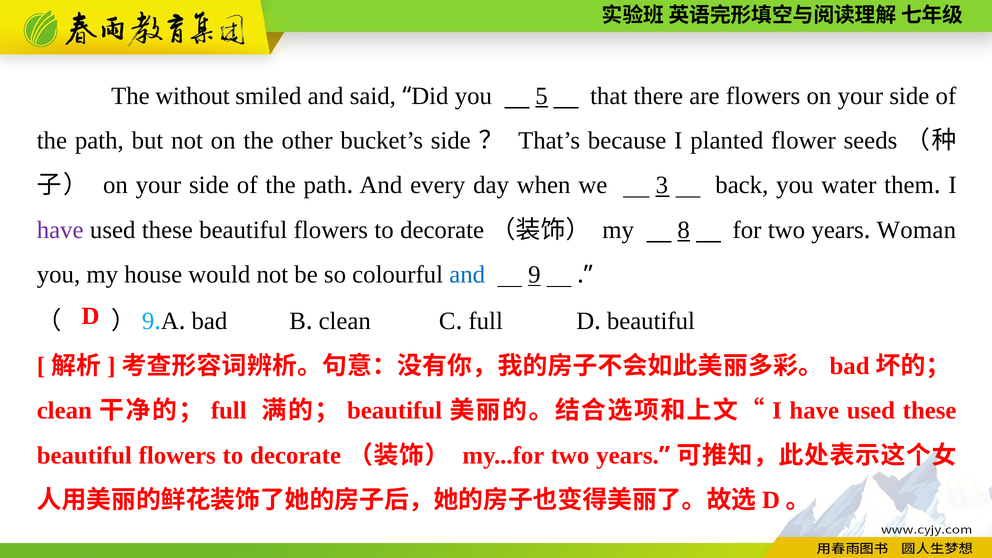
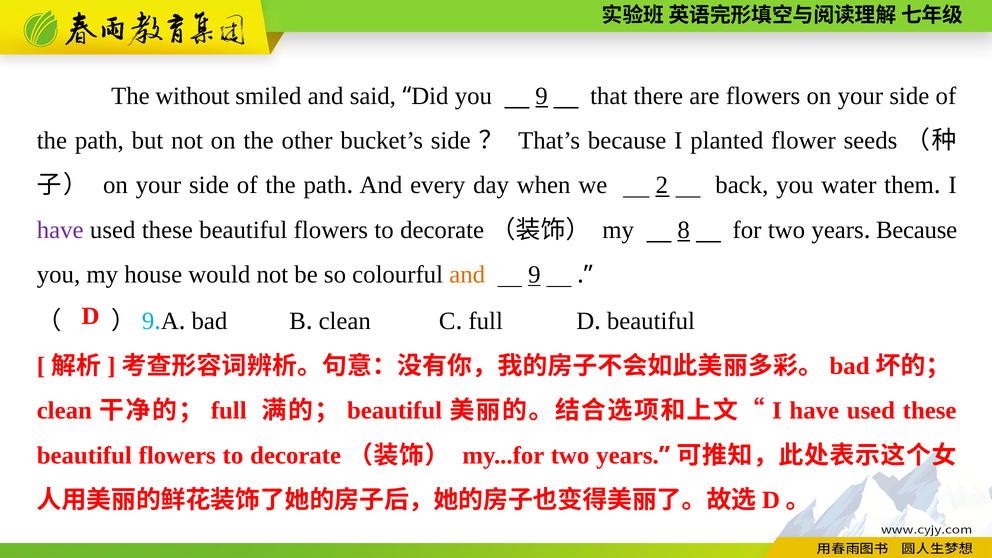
you 5: 5 -> 9 (541, 96)
3: 3 -> 2 (662, 185)
Woman: Woman -> Because (917, 230)
and colour: blue -> orange (467, 275)
